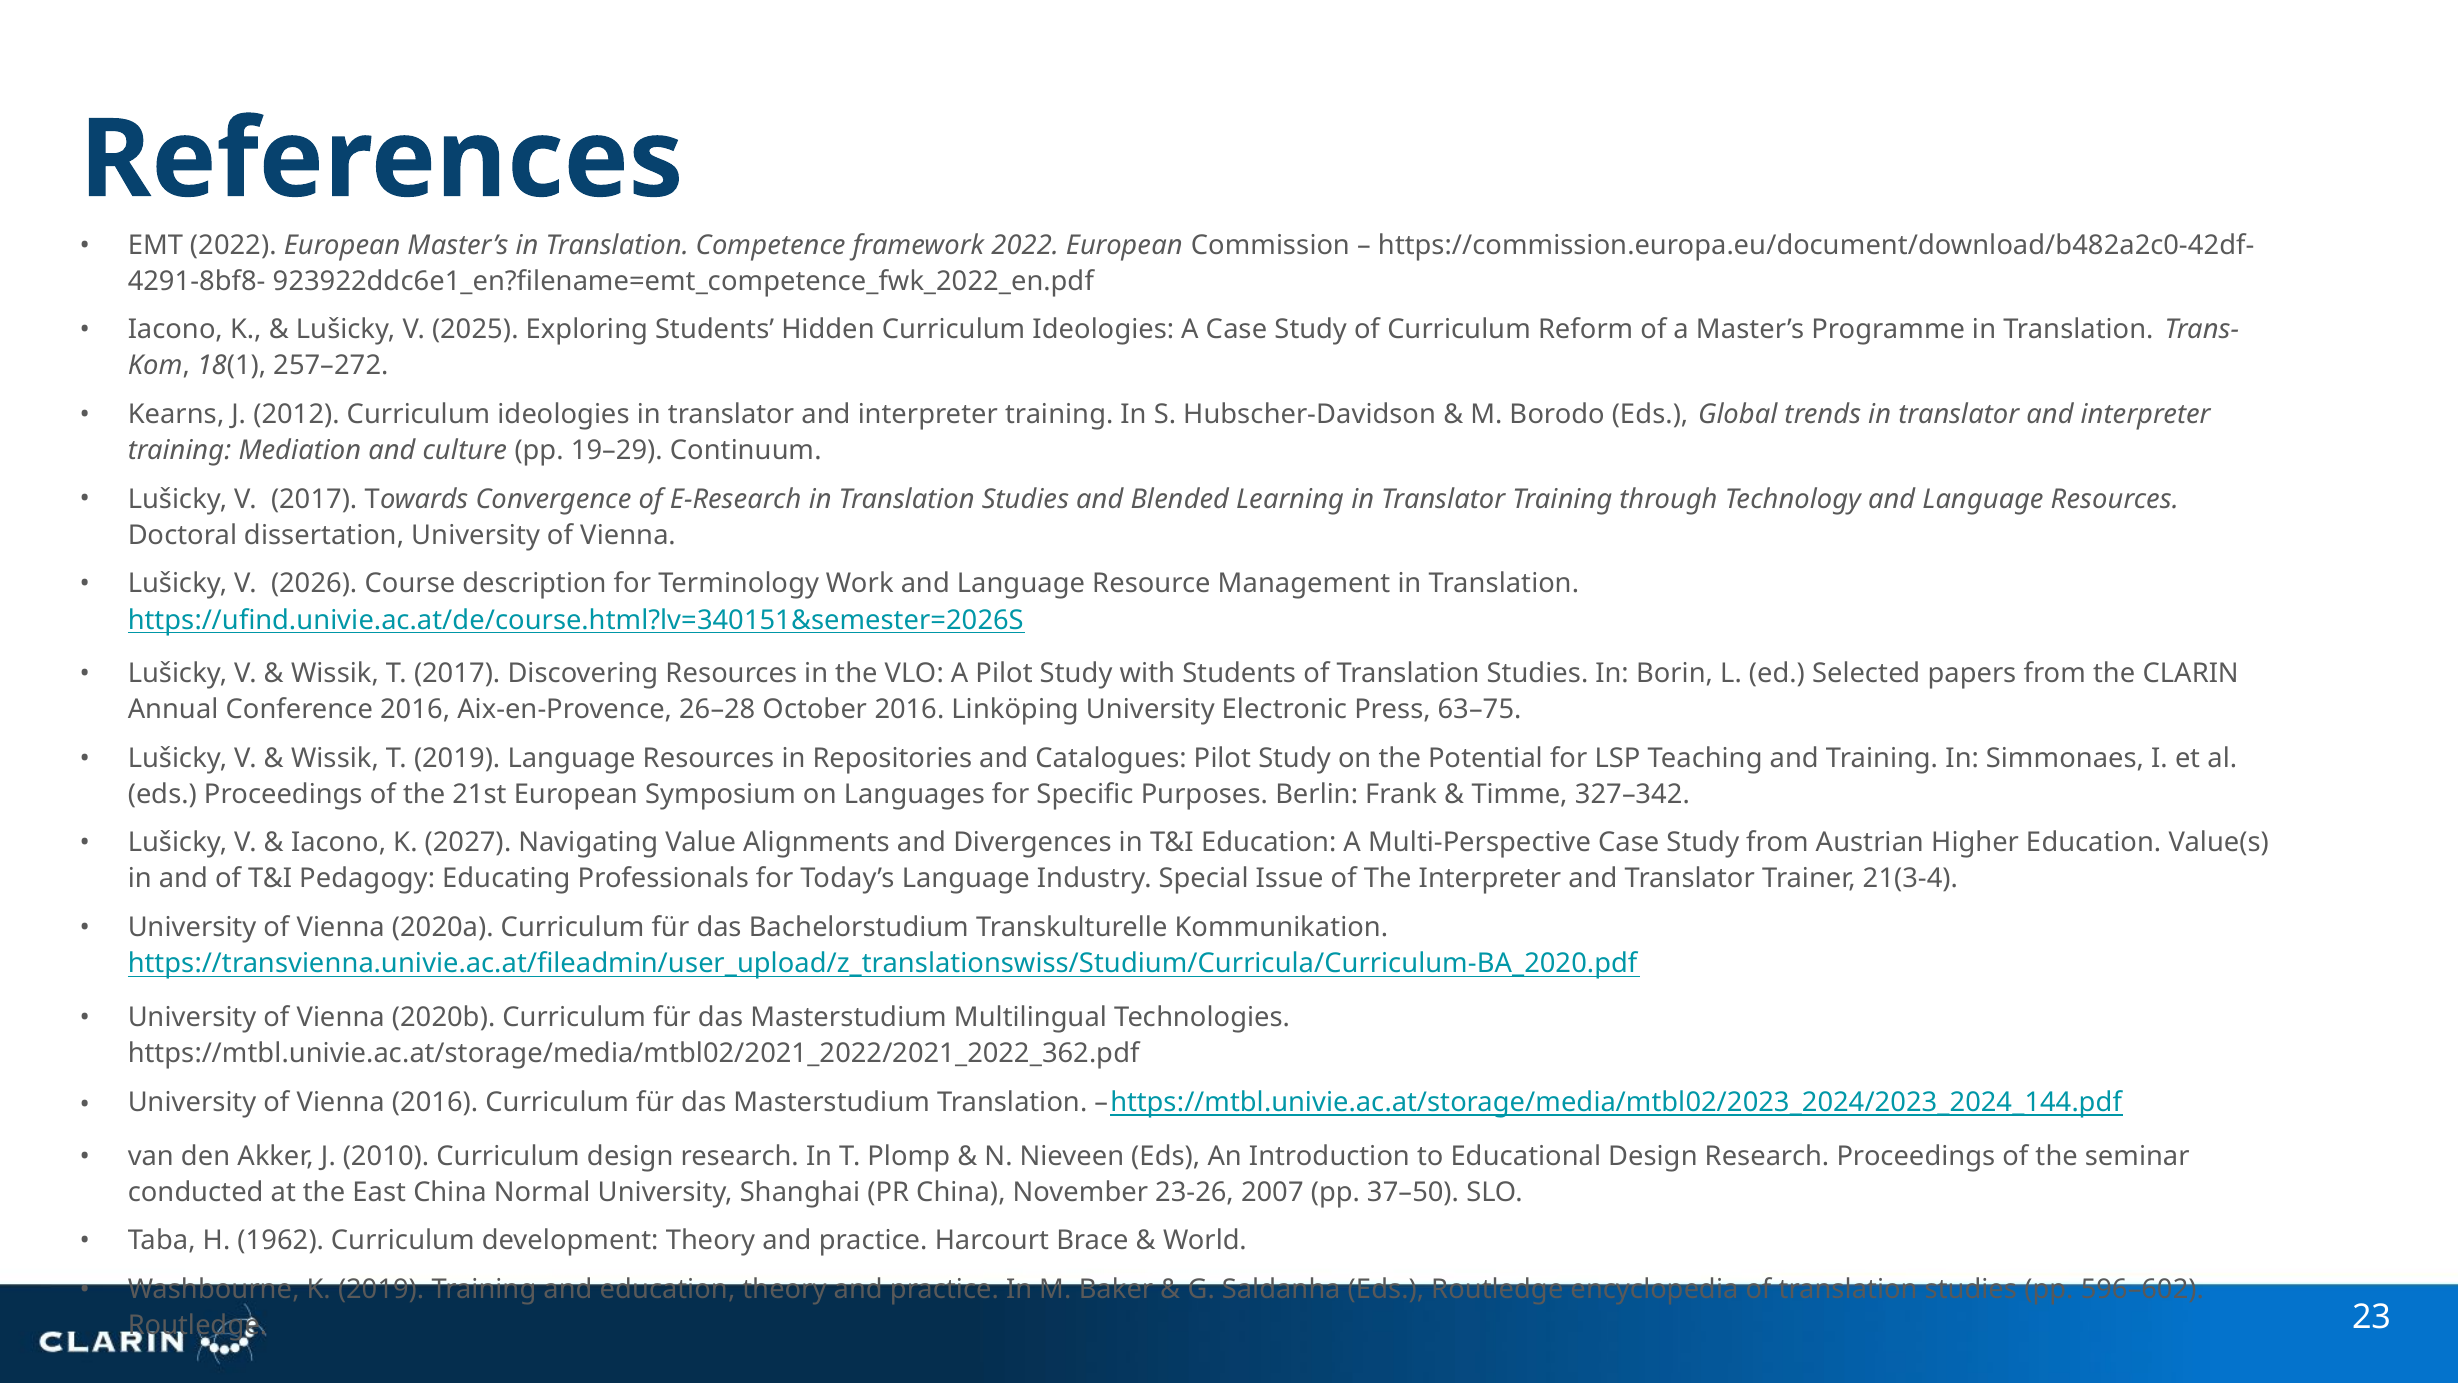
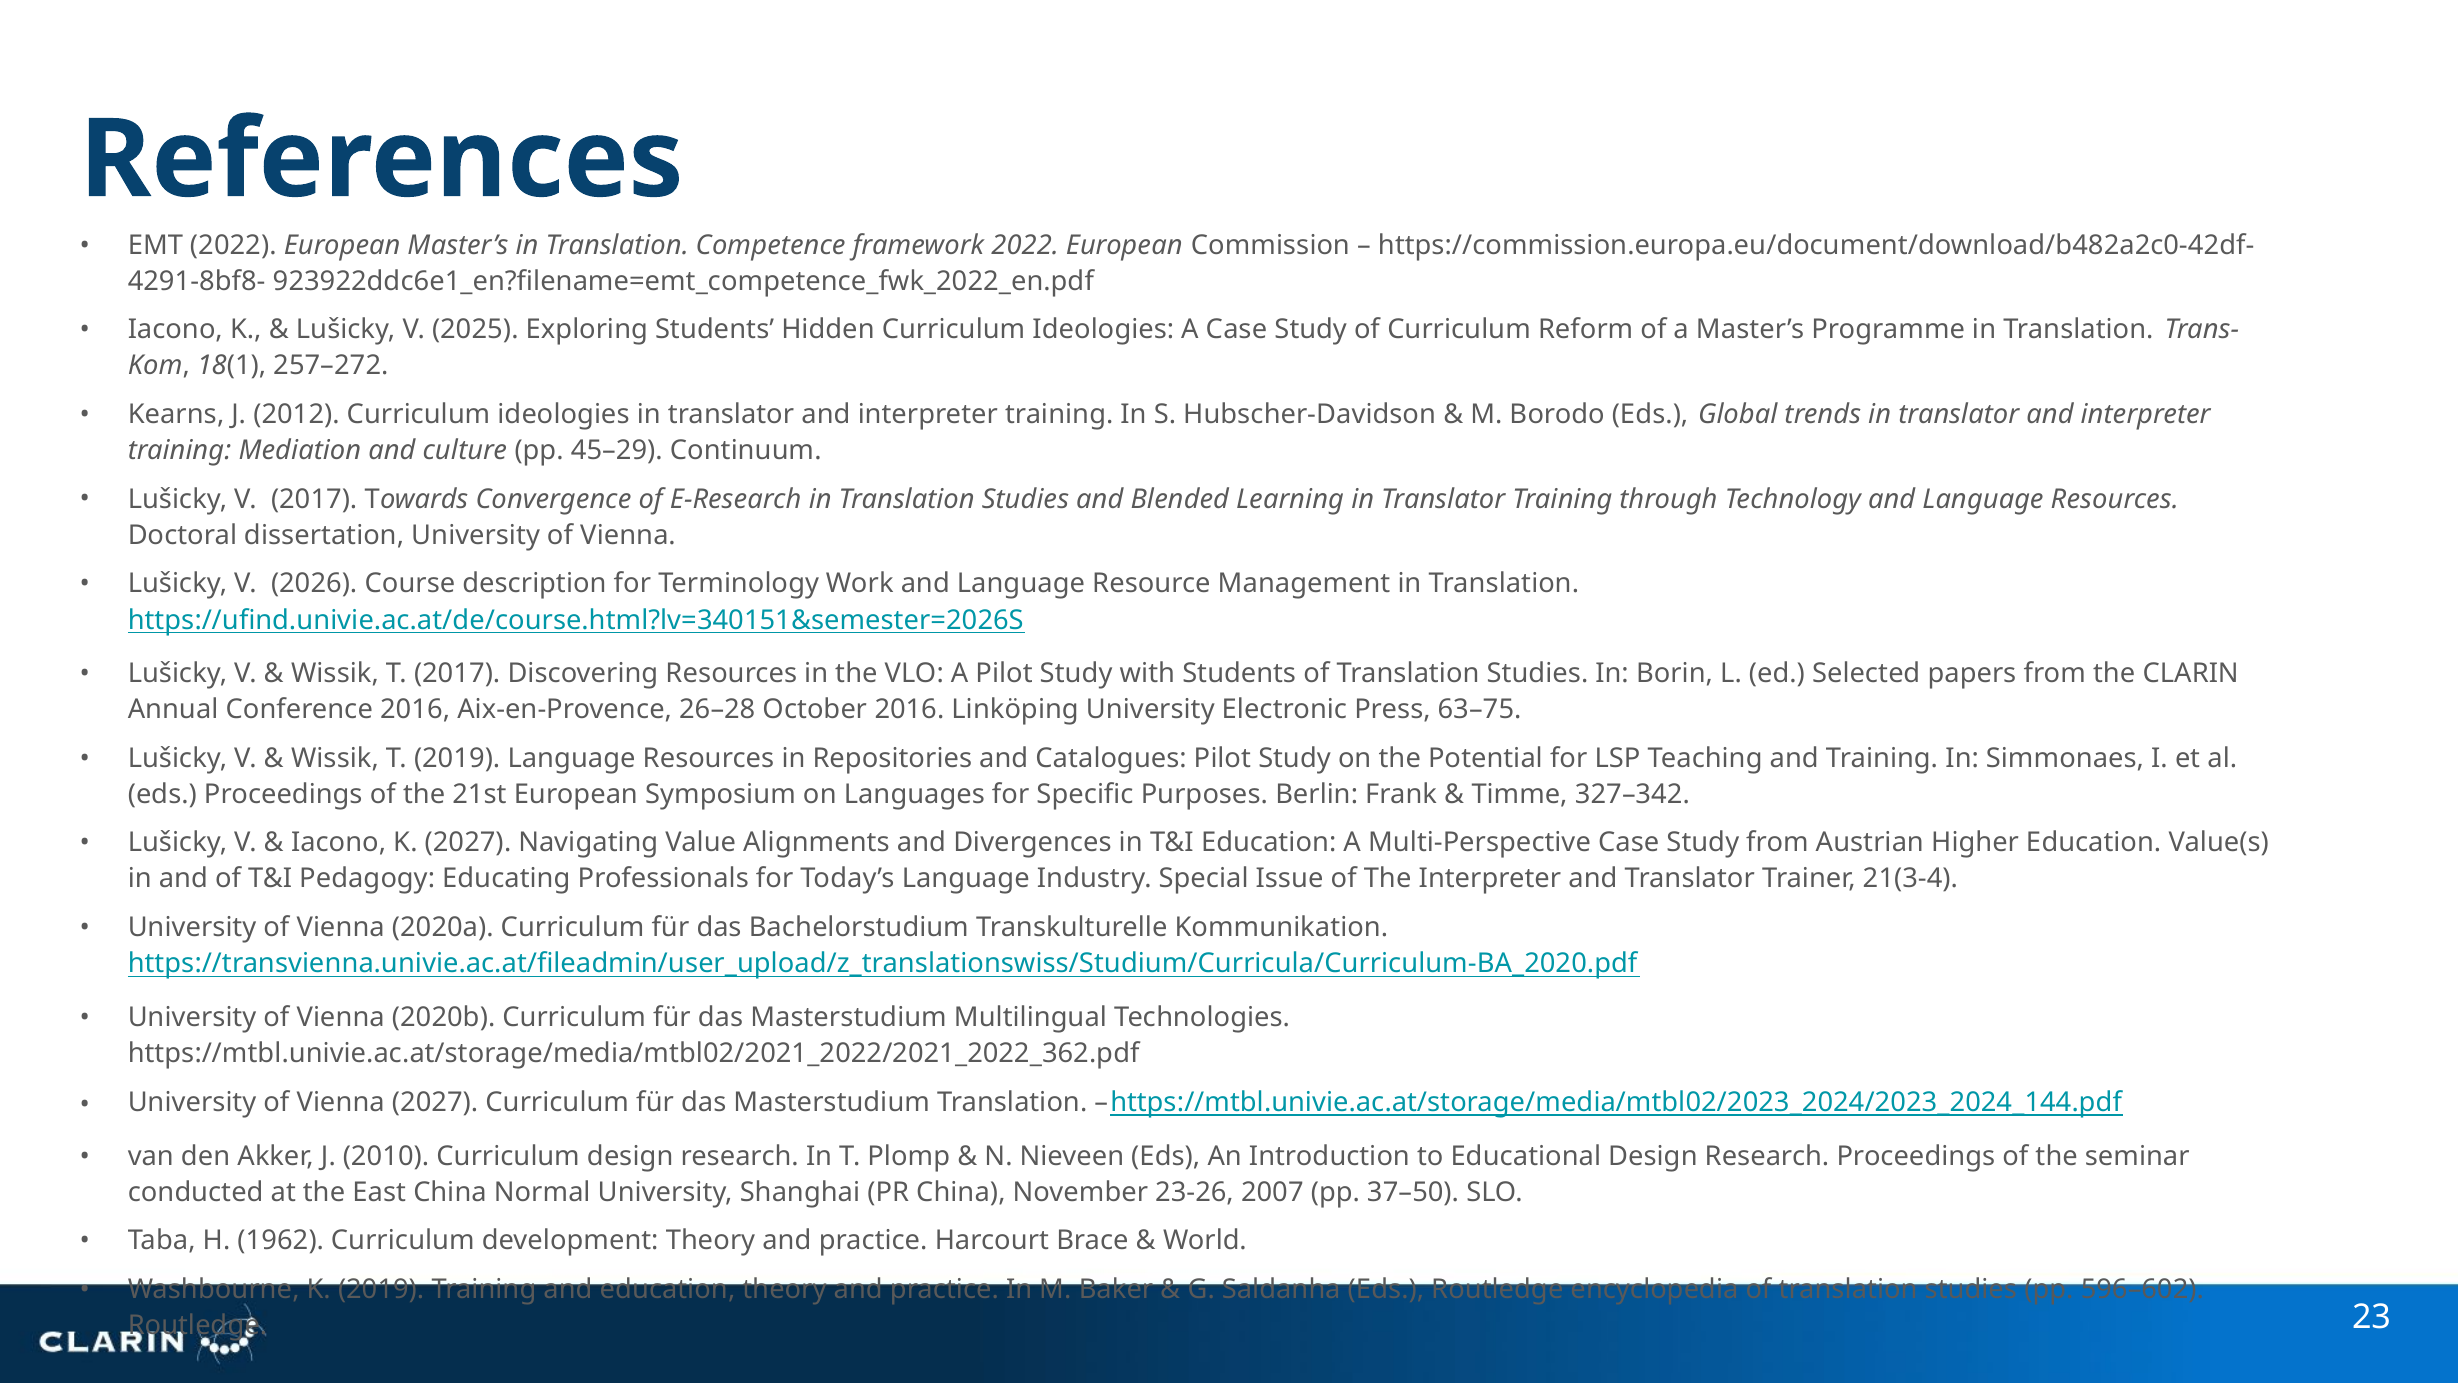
19–29: 19–29 -> 45–29 (617, 450)
Vienna 2016: 2016 -> 2027 (435, 1102)
